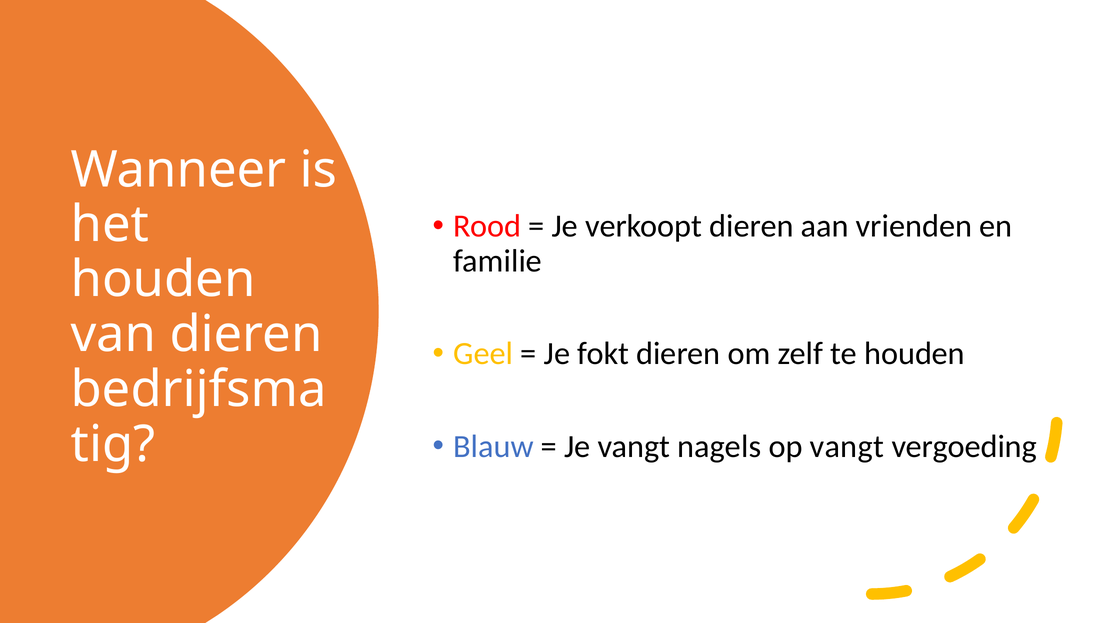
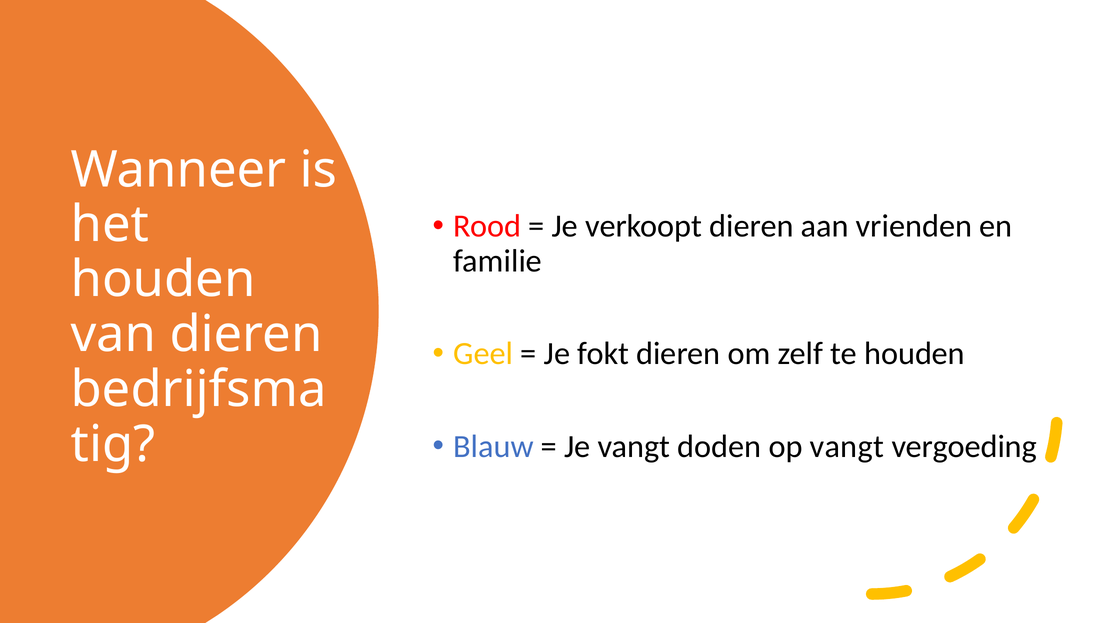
nagels: nagels -> doden (719, 447)
